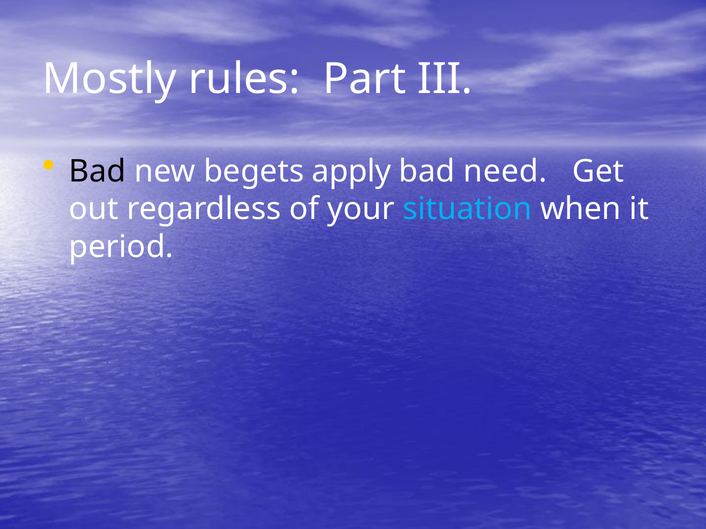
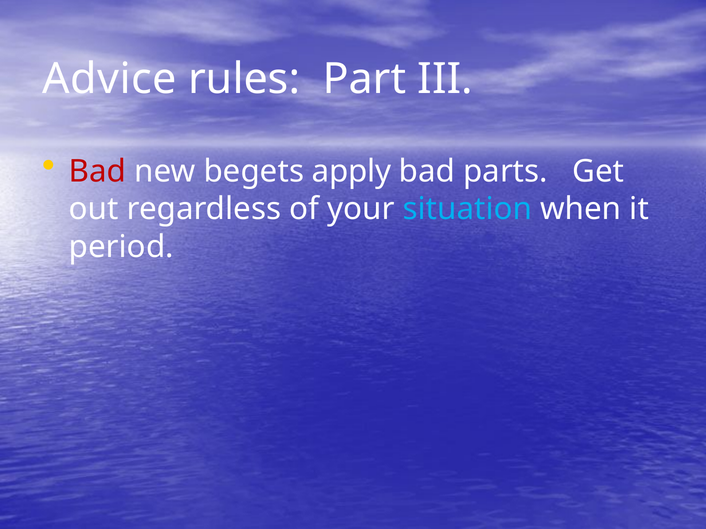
Mostly: Mostly -> Advice (109, 79)
Bad colour: black -> red (97, 172)
need: need -> parts (505, 172)
